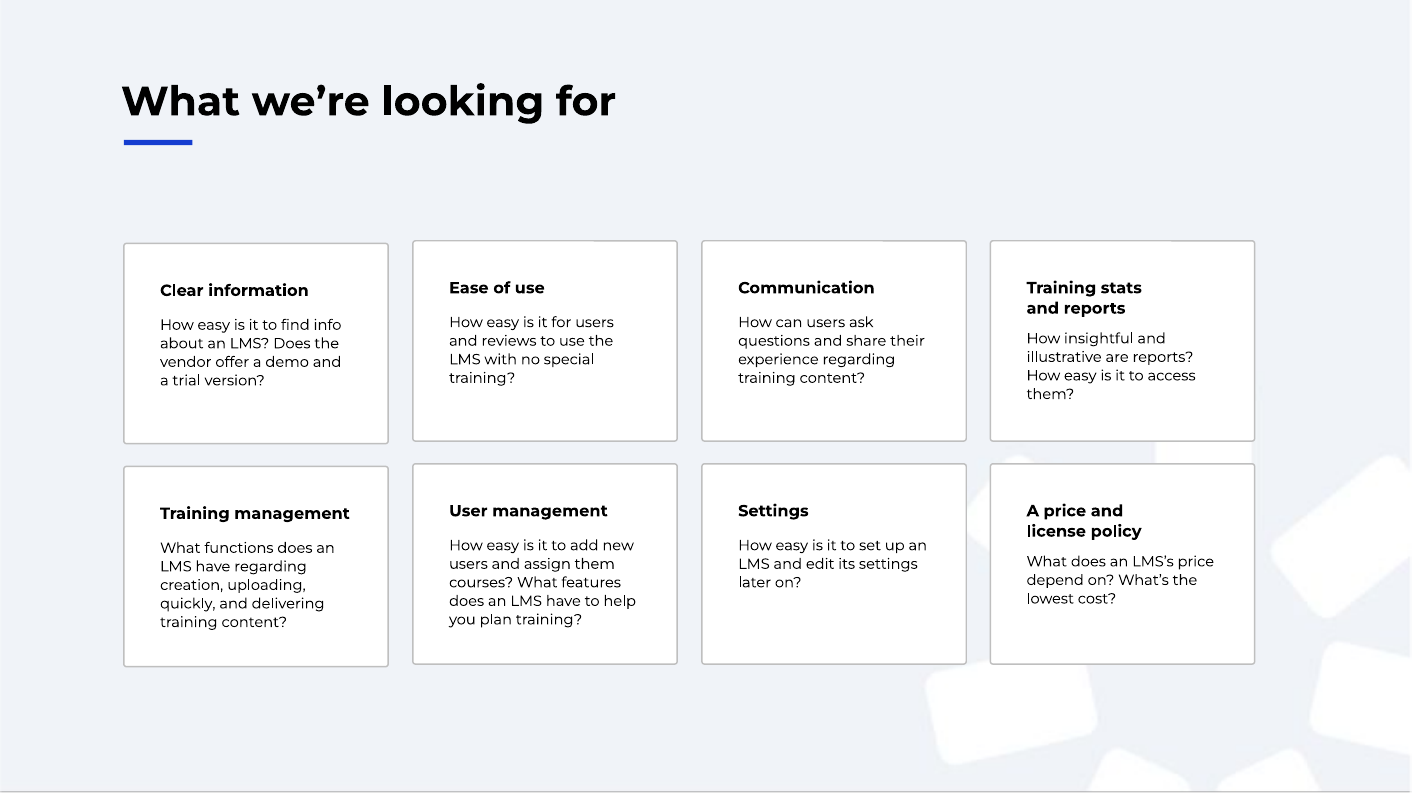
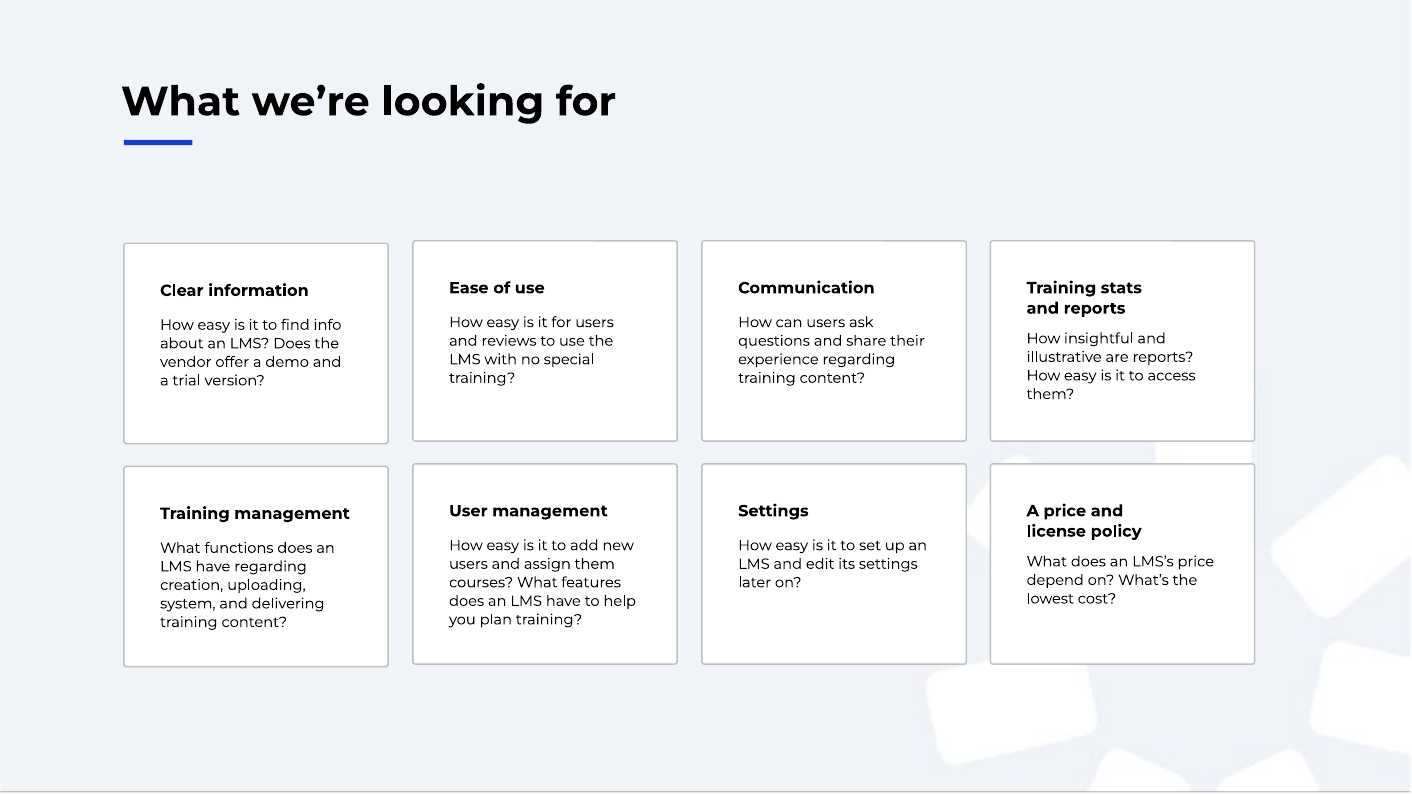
quickly: quickly -> system (188, 604)
